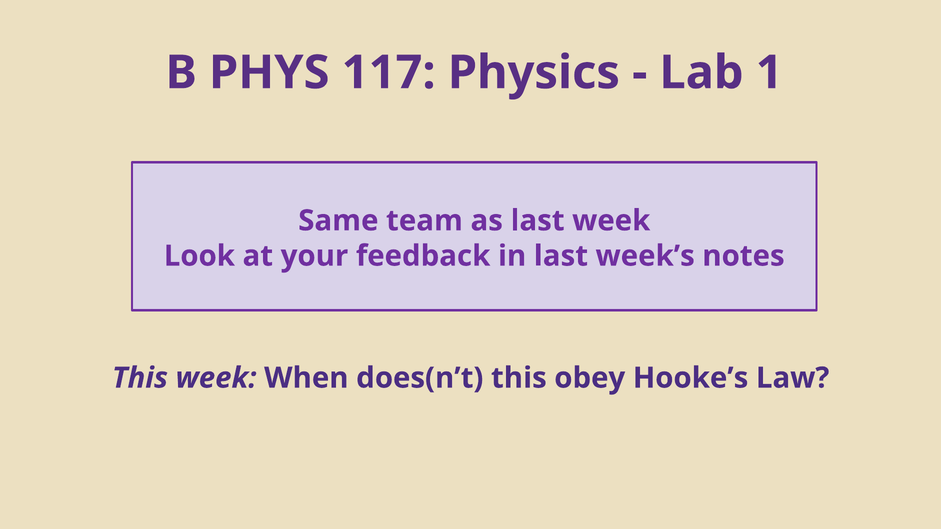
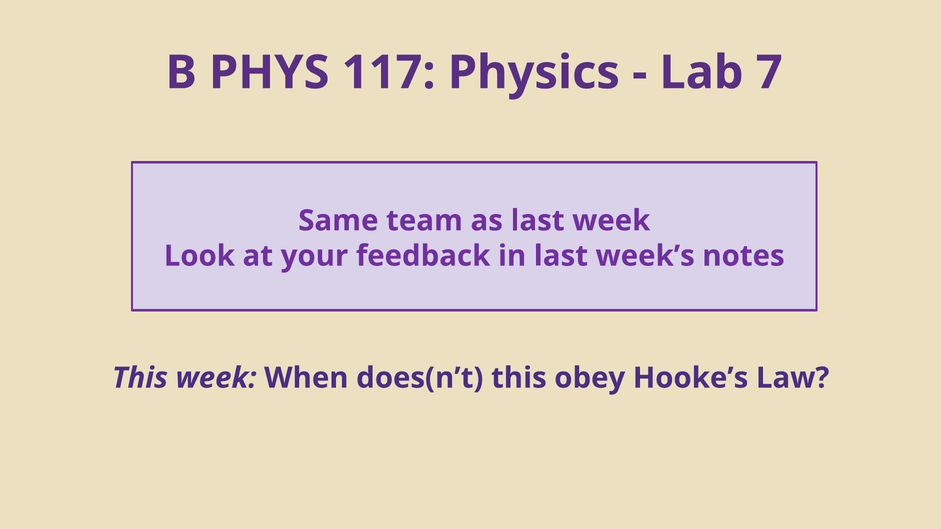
1: 1 -> 7 (769, 73)
